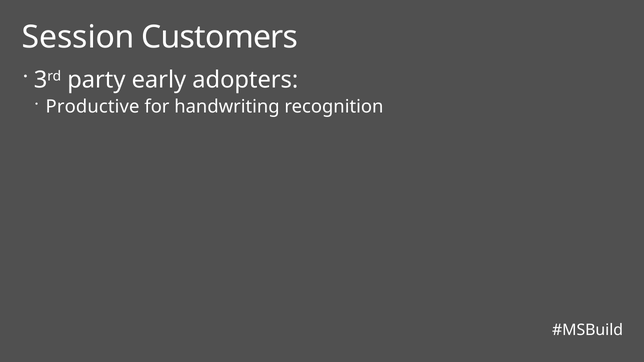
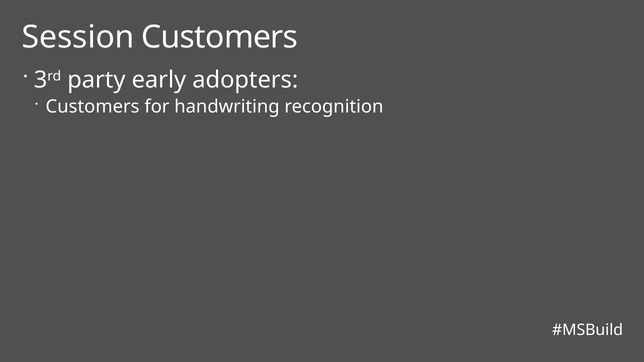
Productive: Productive -> Customers (93, 107)
